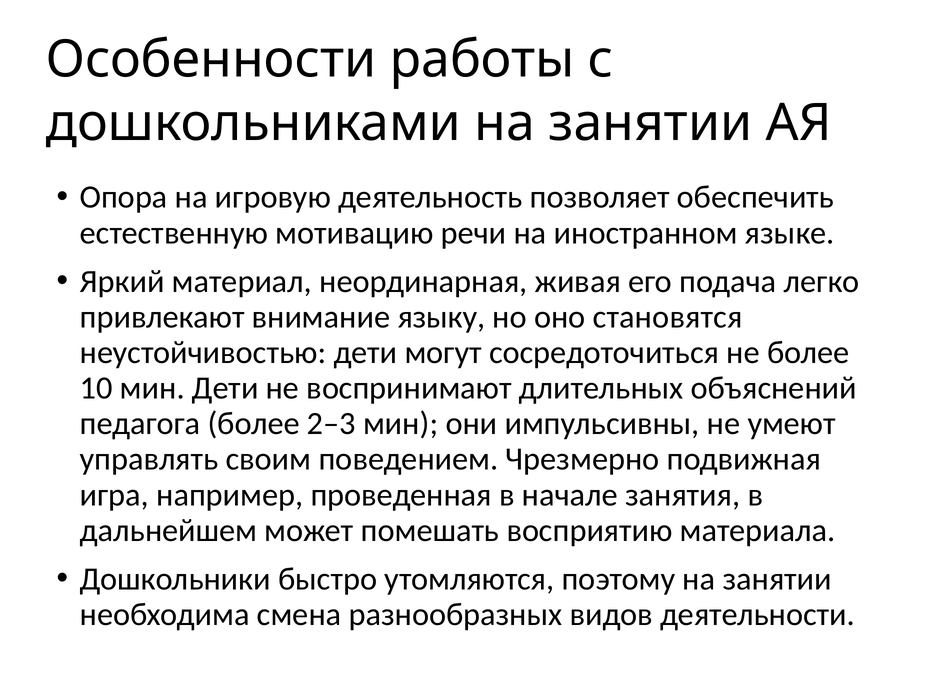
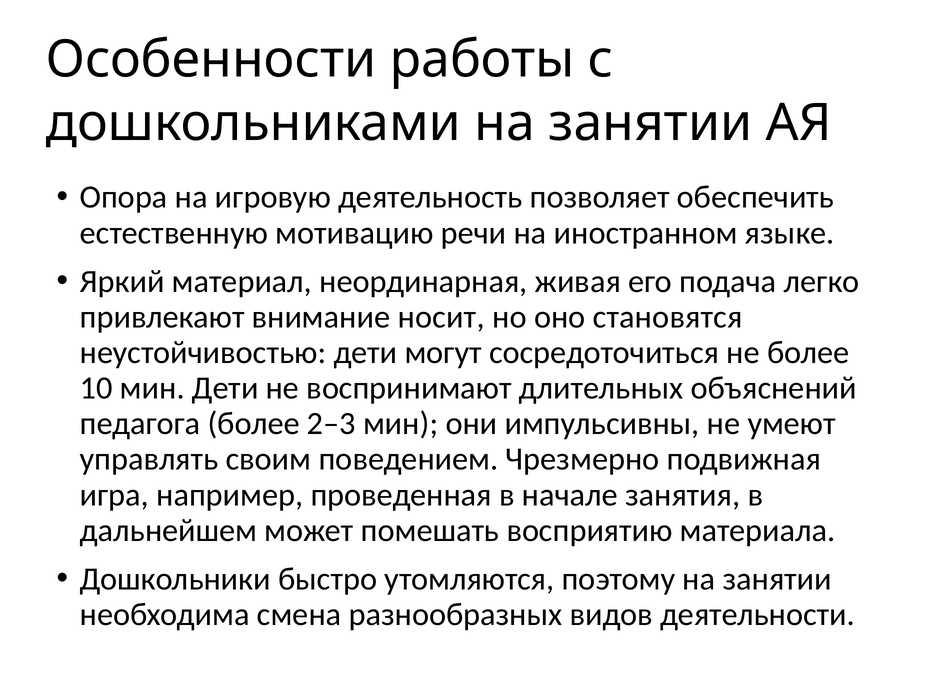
языку: языку -> носит (441, 317)
